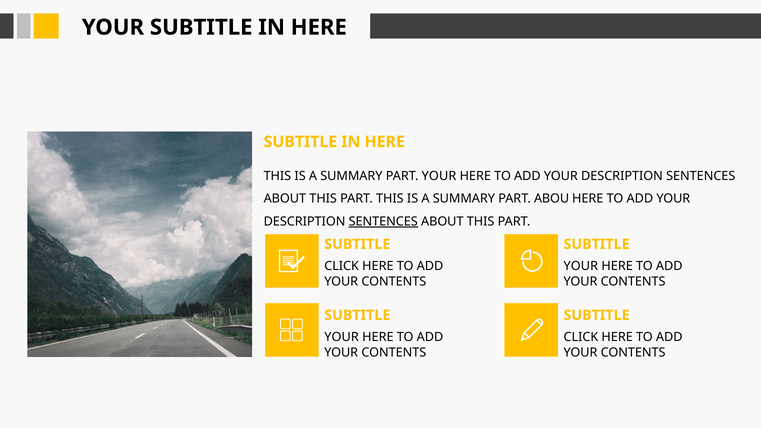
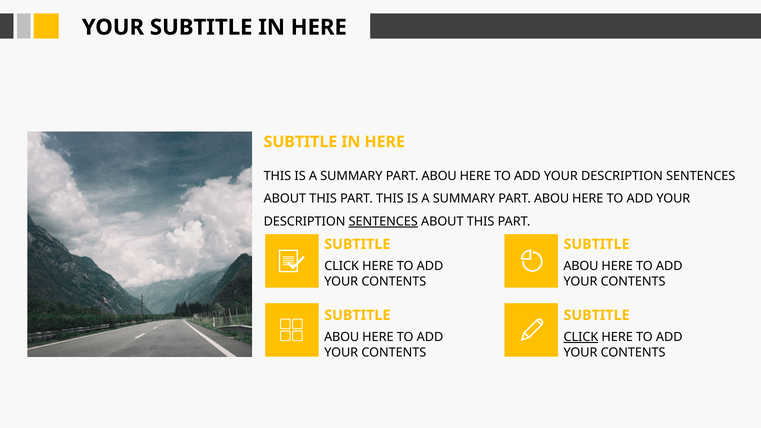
YOUR: YOUR -> ABOU (439, 176)
YOUR: YOUR -> ABOU (581, 266)
YOUR: YOUR -> ABOU (342, 337)
CLICK underline: none -> present (581, 337)
